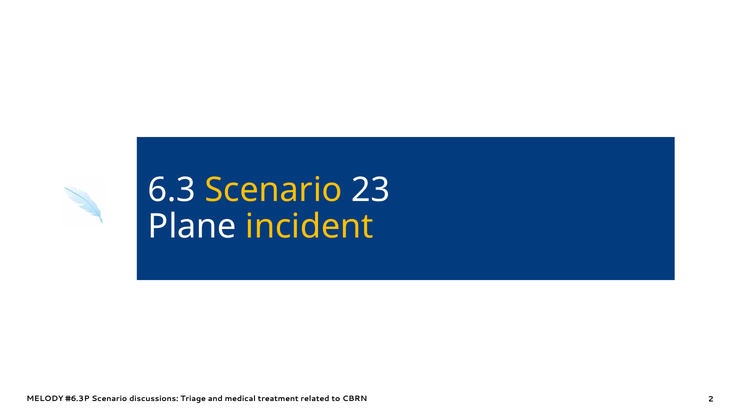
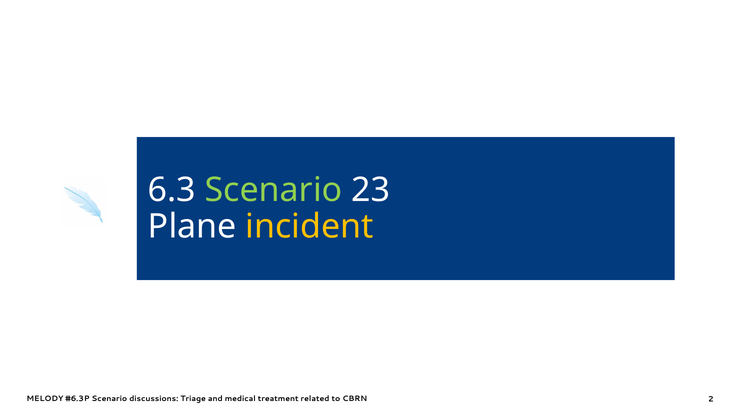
Scenario colour: yellow -> light green (274, 190)
